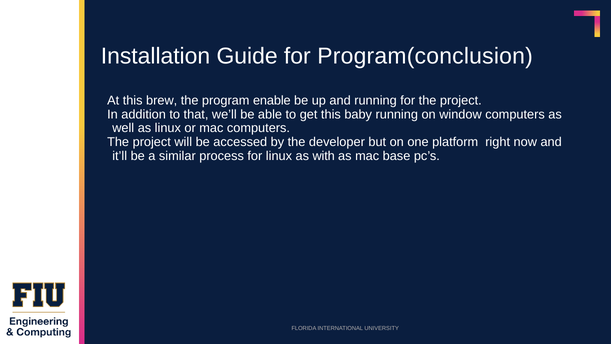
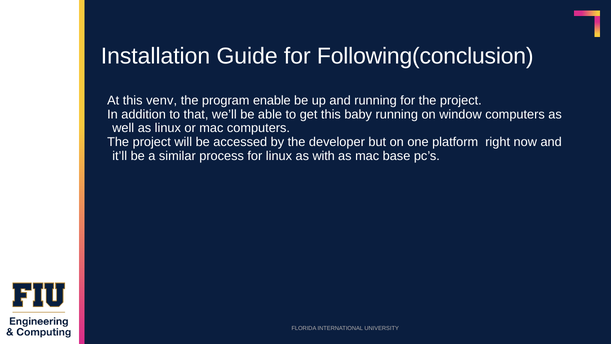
Program(conclusion: Program(conclusion -> Following(conclusion (425, 56)
brew: brew -> venv (162, 101)
